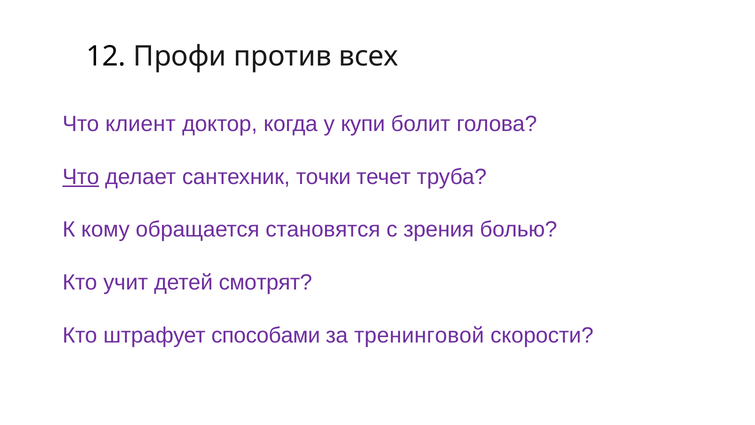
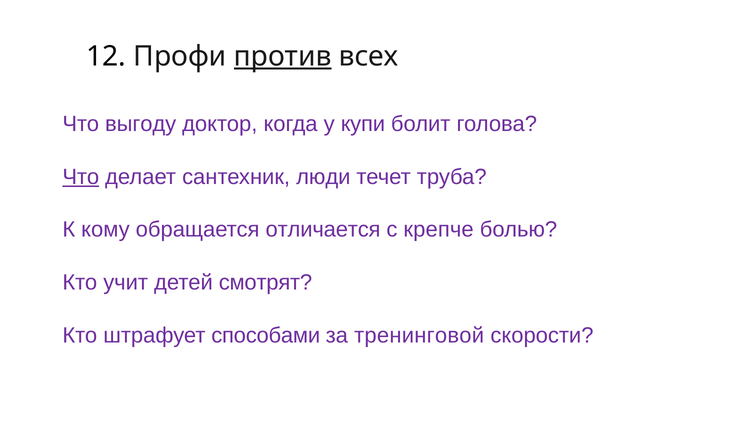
против underline: none -> present (283, 56)
клиент: клиент -> выгоду (141, 124)
точки: точки -> люди (323, 177)
становятся: становятся -> отличается (323, 230)
зрения: зрения -> крепче (439, 230)
